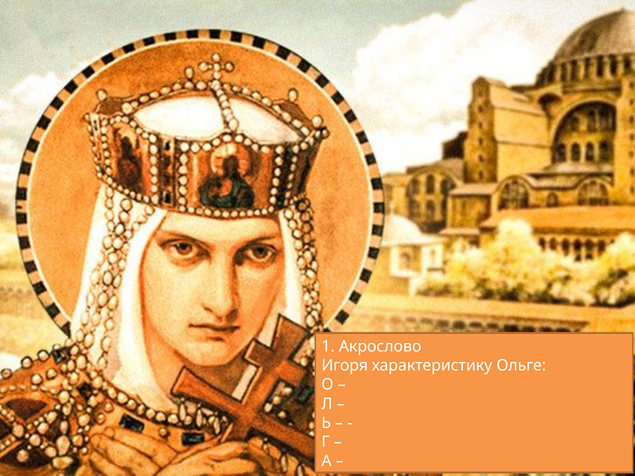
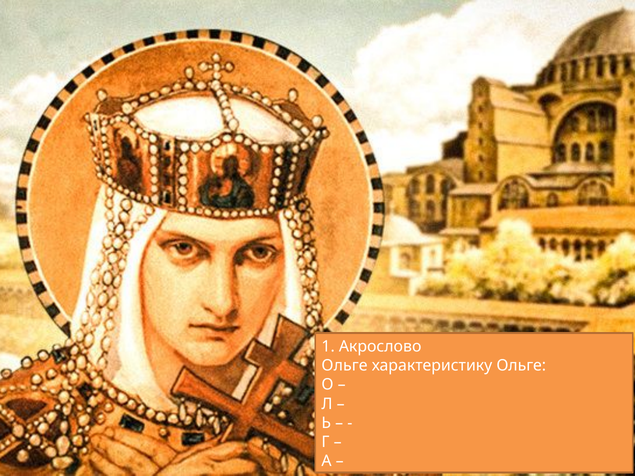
Игоря: Игоря -> Ольге (345, 366)
